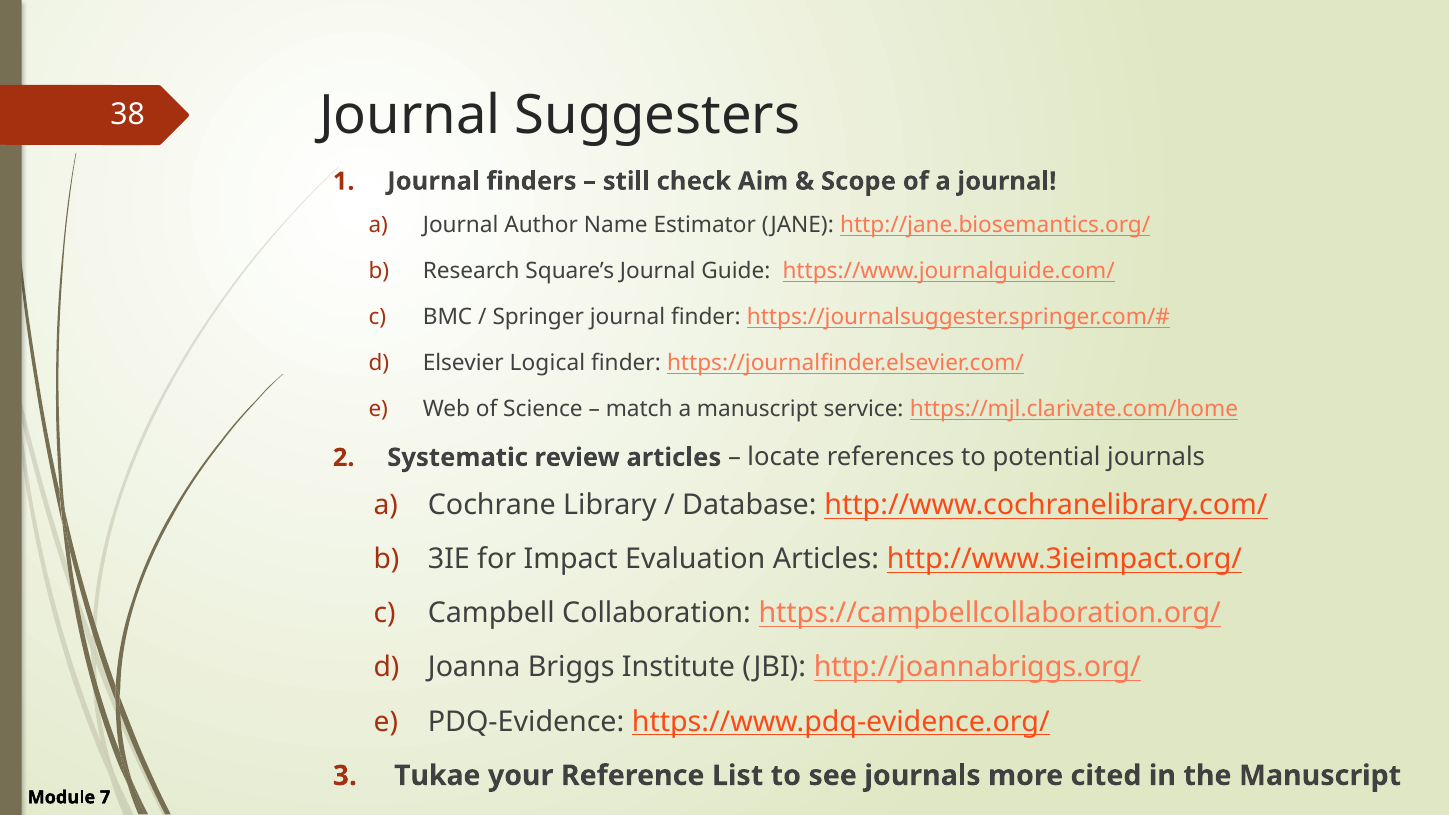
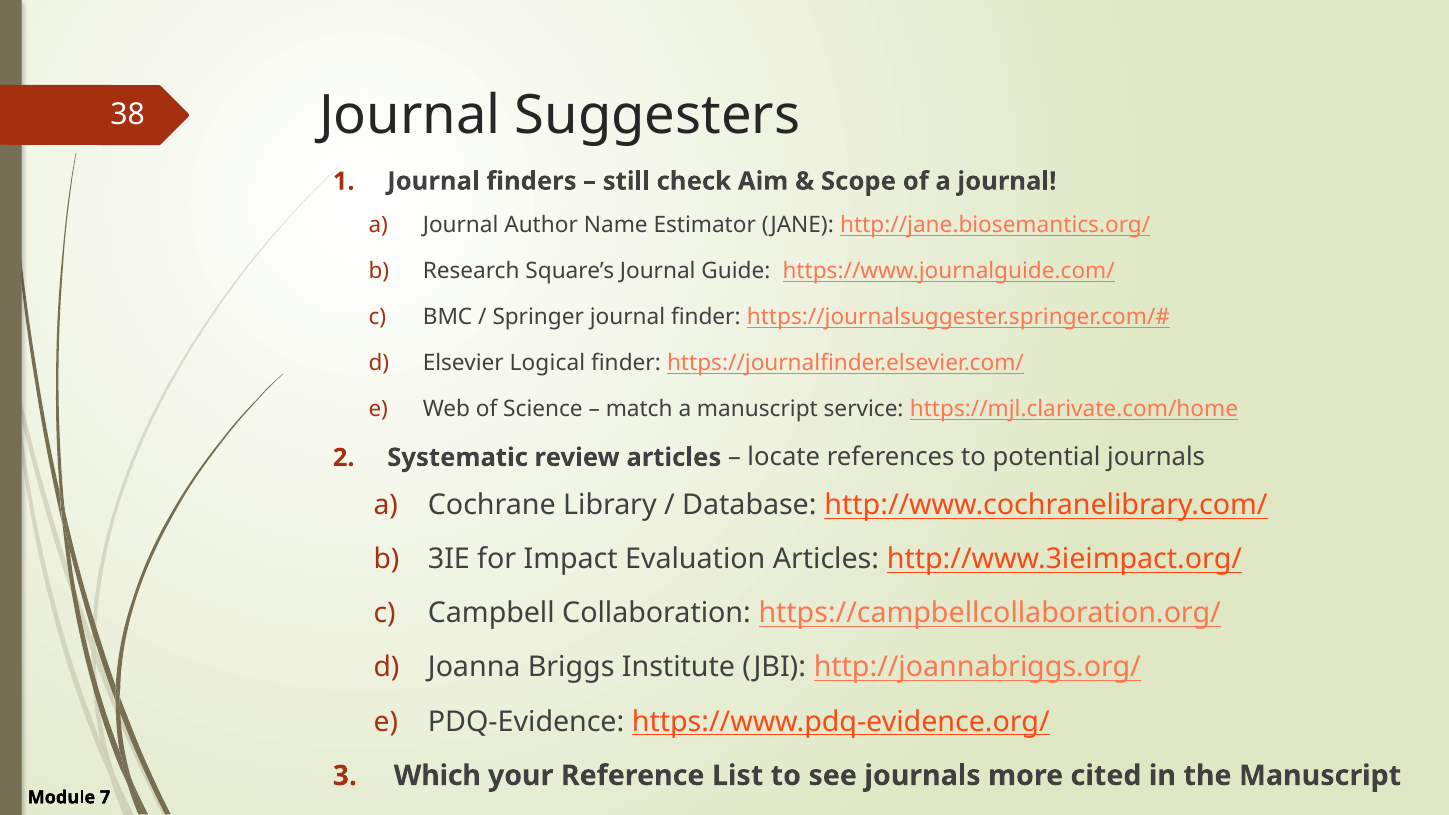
Tukae: Tukae -> Which (437, 776)
